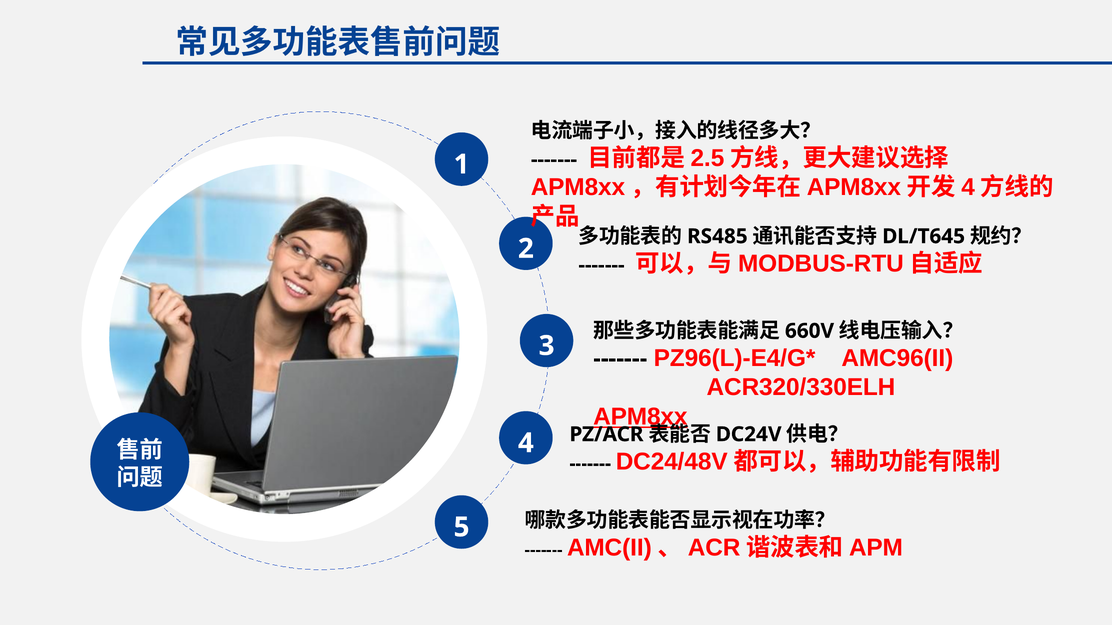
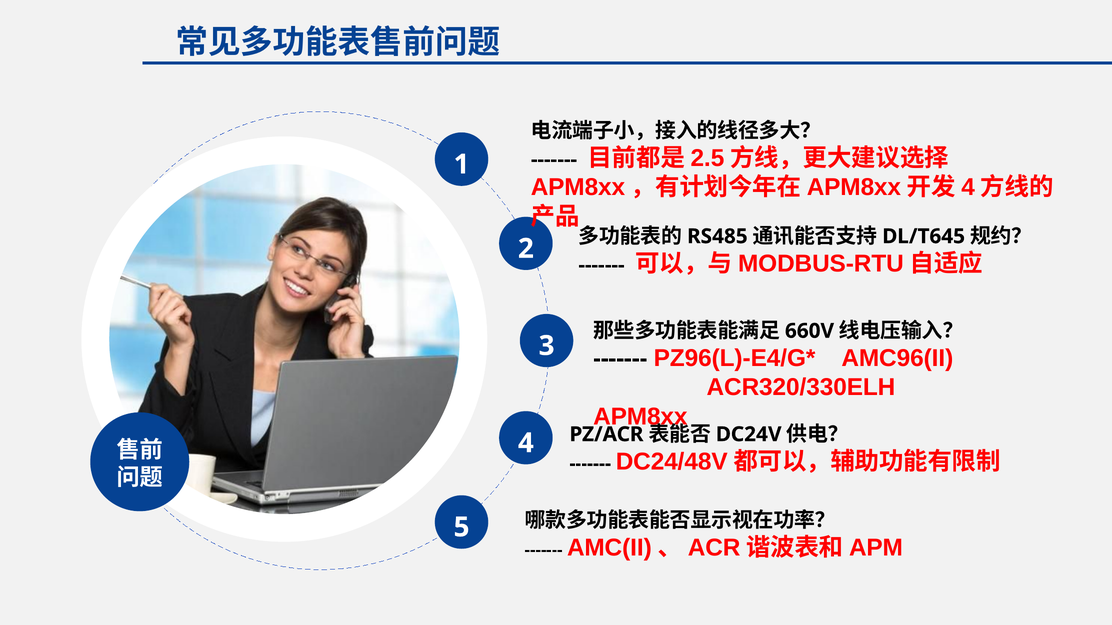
APM8xx underline: present -> none (640, 417)
